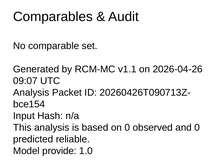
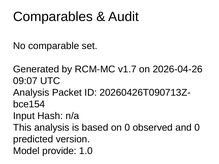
v1.1: v1.1 -> v1.7 (127, 69)
reliable: reliable -> version (73, 139)
